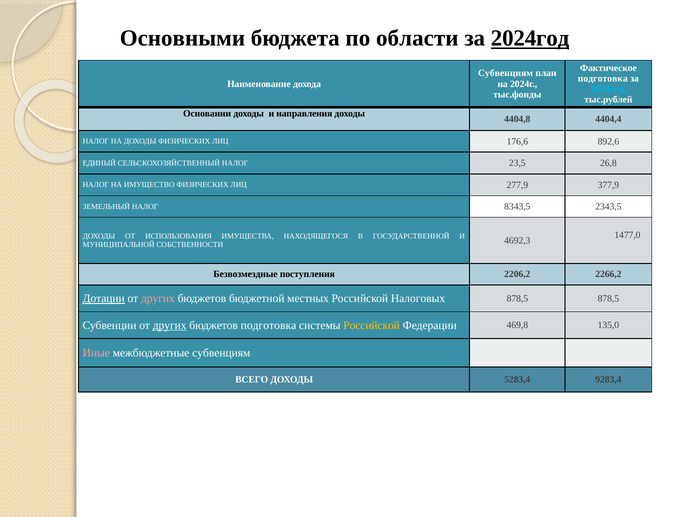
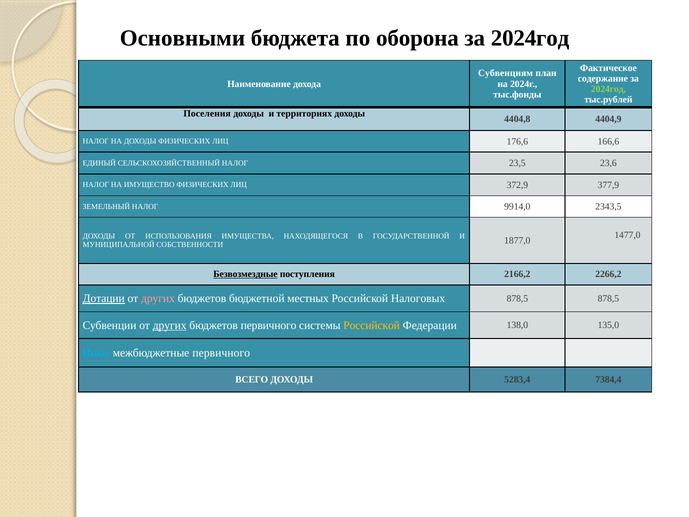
области: области -> оборона (417, 38)
2024год underline: present -> none (530, 38)
подготовка: подготовка -> содержание (603, 79)
2024год colour: light blue -> light green (608, 89)
Основании: Основании -> Поселения (207, 114)
направления: направления -> территориях (304, 114)
4404,4: 4404,4 -> 4404,9 (608, 119)
892,6: 892,6 -> 166,6 (608, 141)
26,8: 26,8 -> 23,6 (608, 163)
277,9: 277,9 -> 372,9 (517, 185)
8343,5: 8343,5 -> 9914,0 (517, 206)
4692,3: 4692,3 -> 1877,0 (517, 240)
Безвозмездные underline: none -> present (245, 274)
2206,2: 2206,2 -> 2166,2 (517, 274)
бюджетов подготовка: подготовка -> первичного (269, 325)
469,8: 469,8 -> 138,0 (517, 325)
Иные colour: pink -> light blue (96, 353)
межбюджетные субвенциям: субвенциям -> первичного (221, 353)
9283,4: 9283,4 -> 7384,4 (608, 379)
